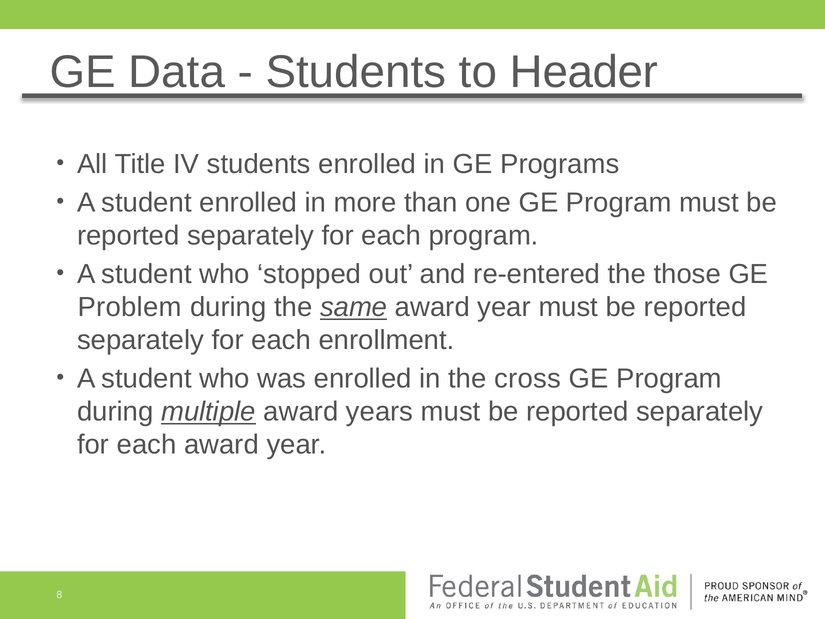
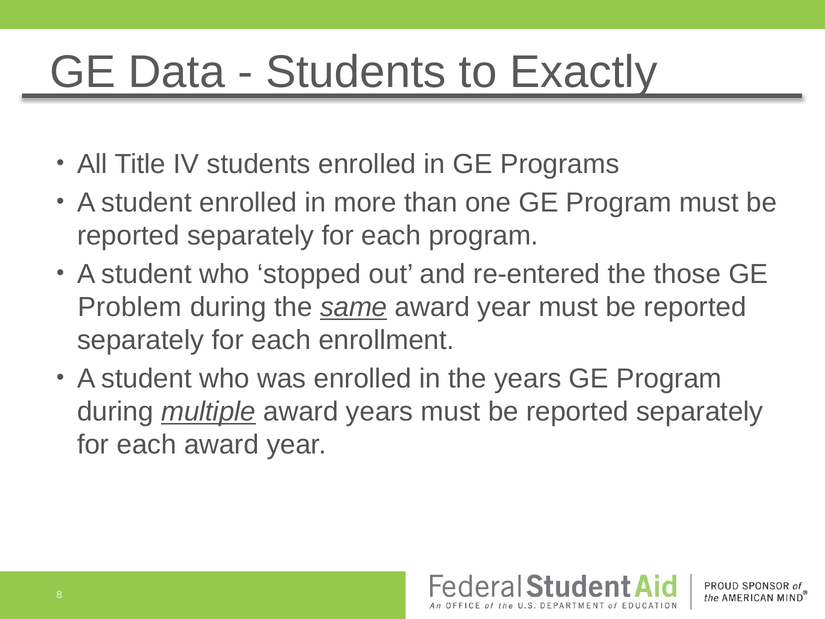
Header: Header -> Exactly (584, 72)
the cross: cross -> years (528, 379)
